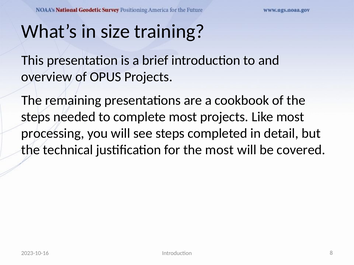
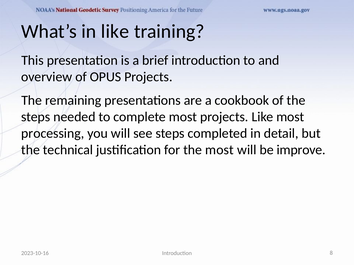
in size: size -> like (115, 31)
covered: covered -> improve (301, 150)
